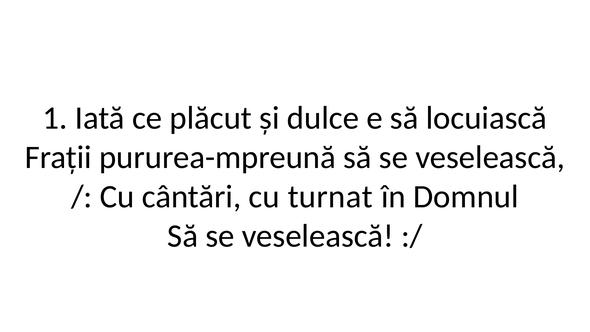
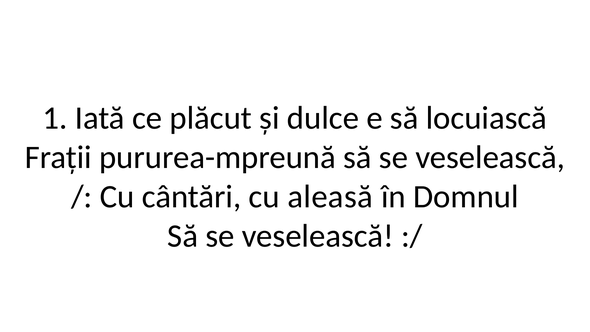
turnat: turnat -> aleasă (330, 197)
